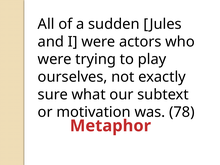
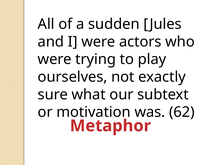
78: 78 -> 62 (182, 112)
